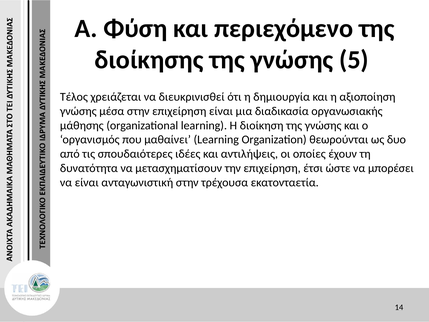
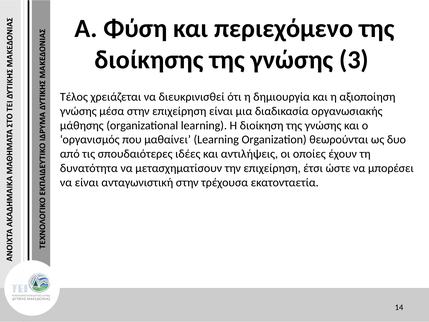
5: 5 -> 3 (354, 60)
